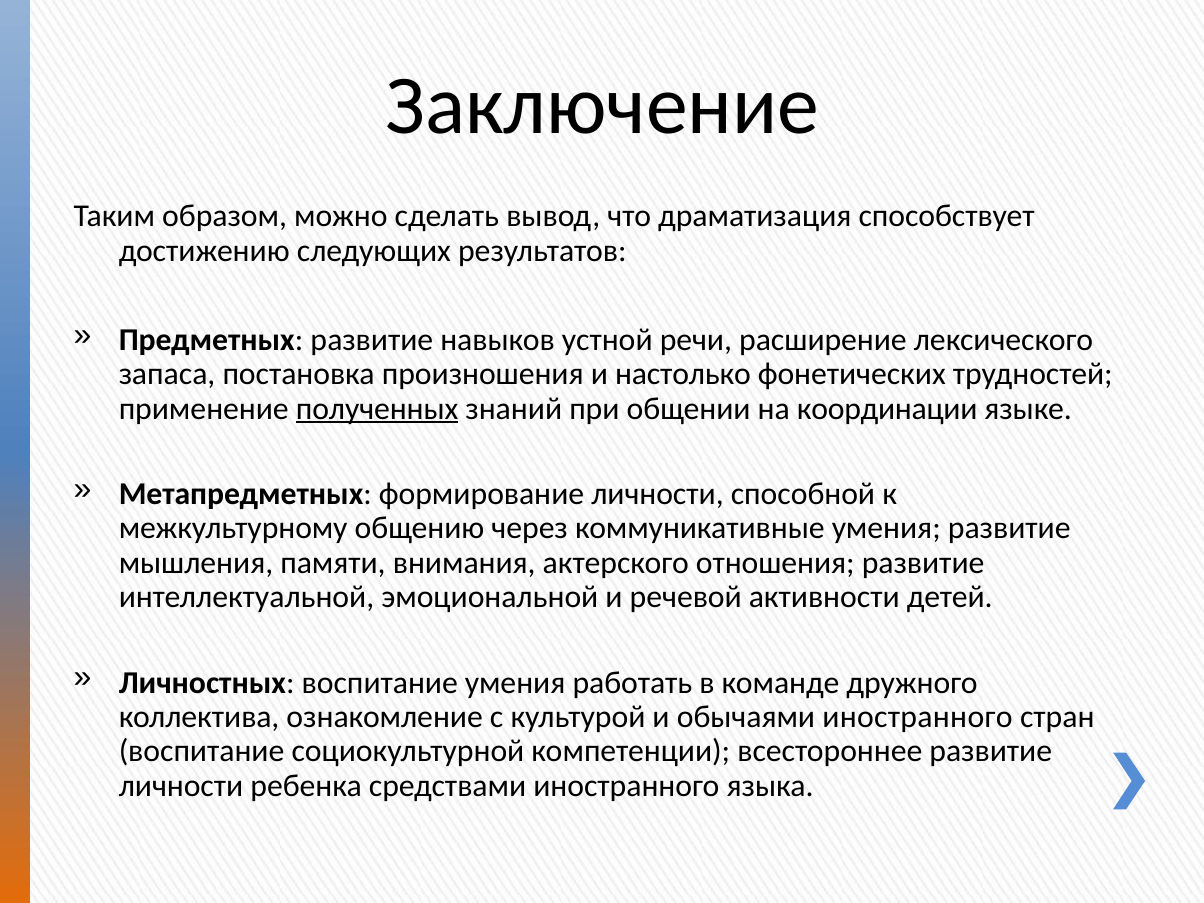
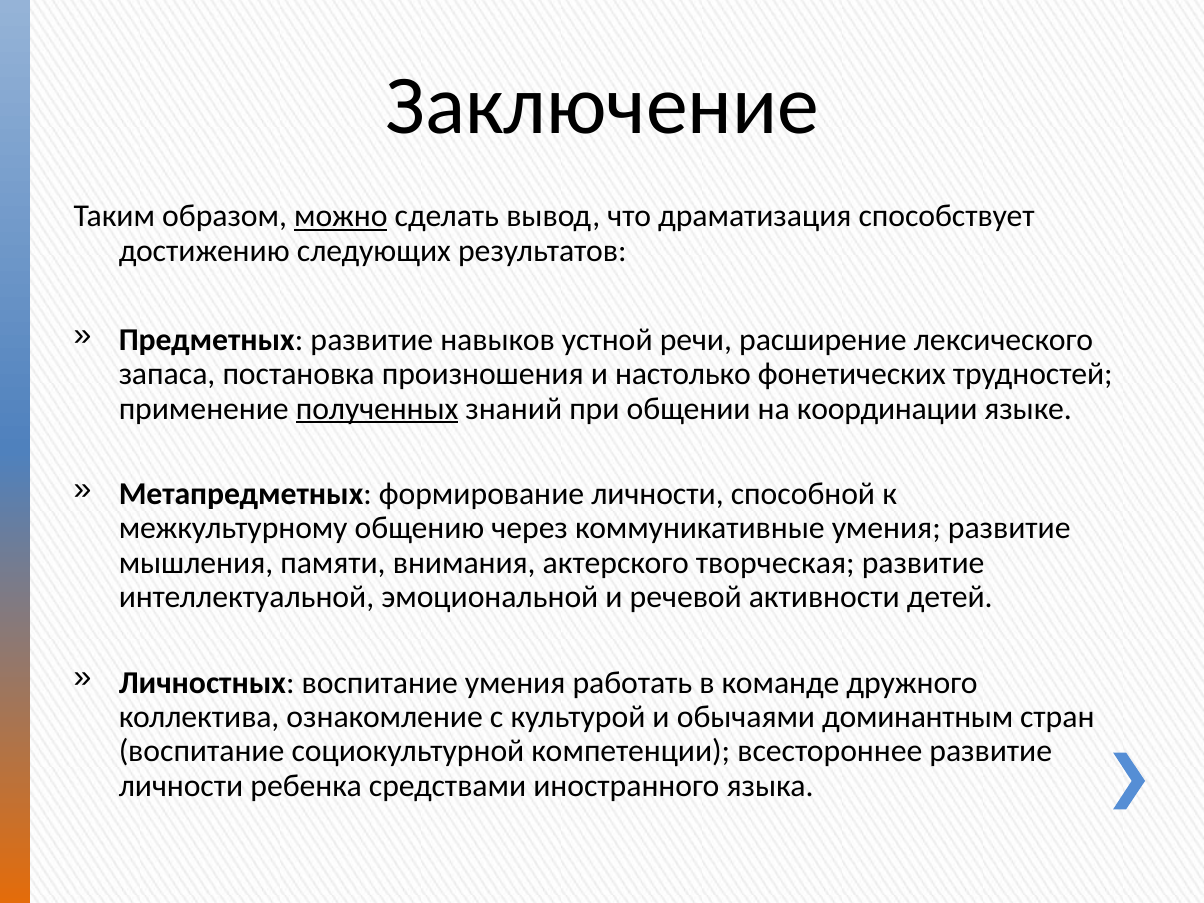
можно underline: none -> present (341, 216)
отношения: отношения -> творческая (775, 563)
обычаями иностранного: иностранного -> доминантным (918, 717)
